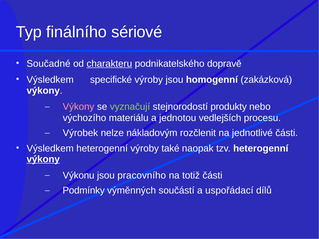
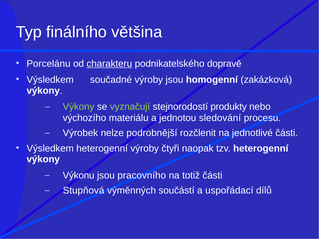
sériové: sériové -> většina (137, 32)
Součadné: Součadné -> Porcelánu (49, 64)
specifické: specifické -> součadné (111, 80)
Výkony colour: pink -> light green (79, 107)
vedlejších: vedlejších -> sledování (220, 118)
nákladovým: nákladovým -> podrobnější (152, 133)
také: také -> čtyři (170, 149)
výkony underline: present -> none (43, 159)
Podmínky: Podmínky -> Stupňová (84, 191)
